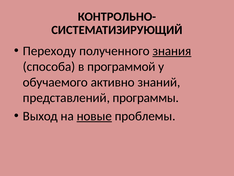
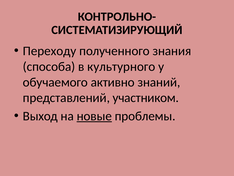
знания underline: present -> none (172, 51)
программой: программой -> культурного (121, 66)
программы: программы -> участником (146, 98)
